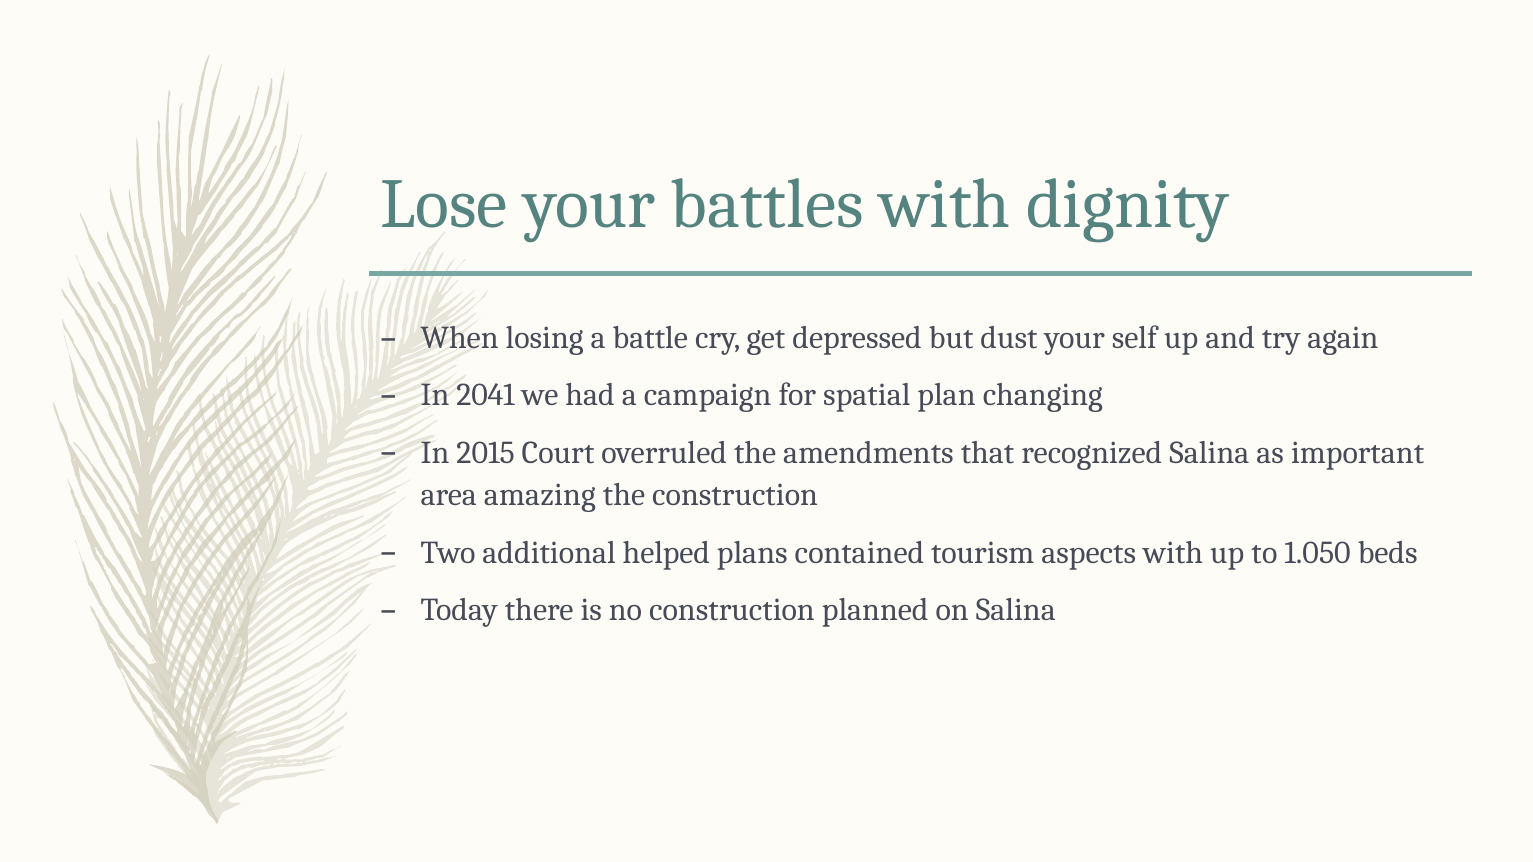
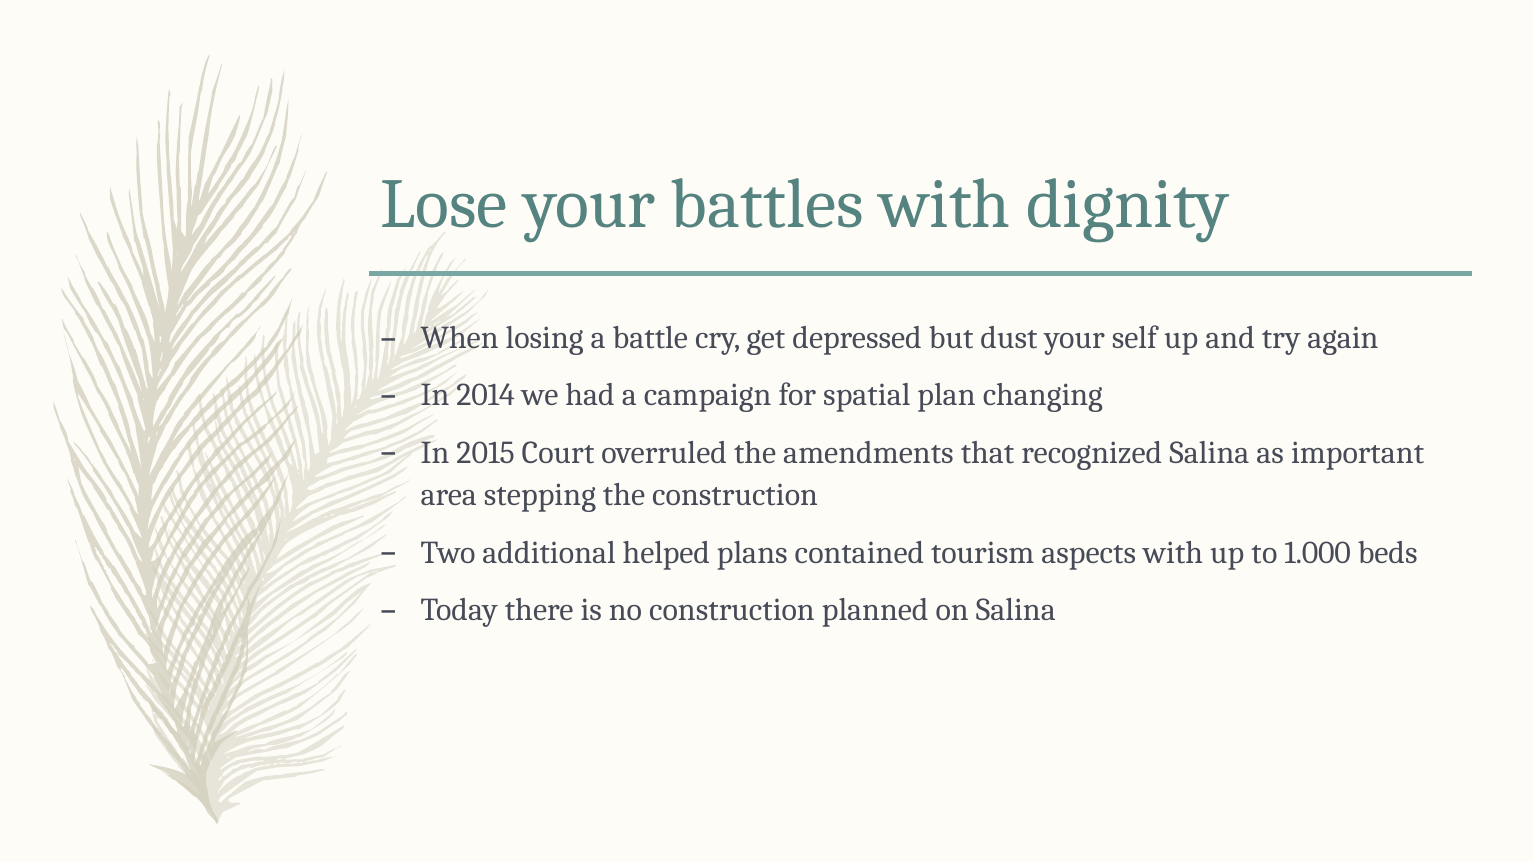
2041: 2041 -> 2014 (486, 395)
amazing: amazing -> stepping (540, 495)
1.050: 1.050 -> 1.000 (1318, 553)
